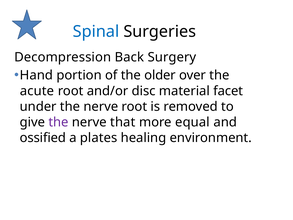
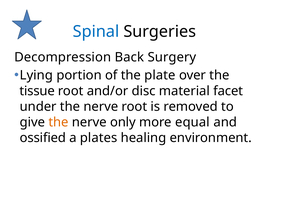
Hand: Hand -> Lying (36, 75)
older: older -> plate (160, 75)
acute: acute -> tissue (37, 91)
the colour: purple -> orange (58, 122)
that: that -> only (123, 122)
